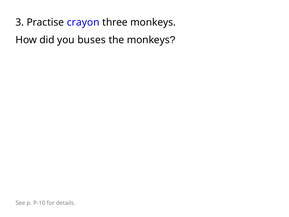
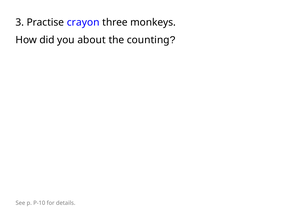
buses: buses -> about (92, 40)
the monkeys: monkeys -> counting (148, 40)
